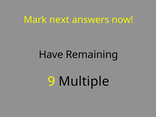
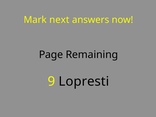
Have: Have -> Page (51, 55)
Multiple: Multiple -> Lopresti (84, 81)
